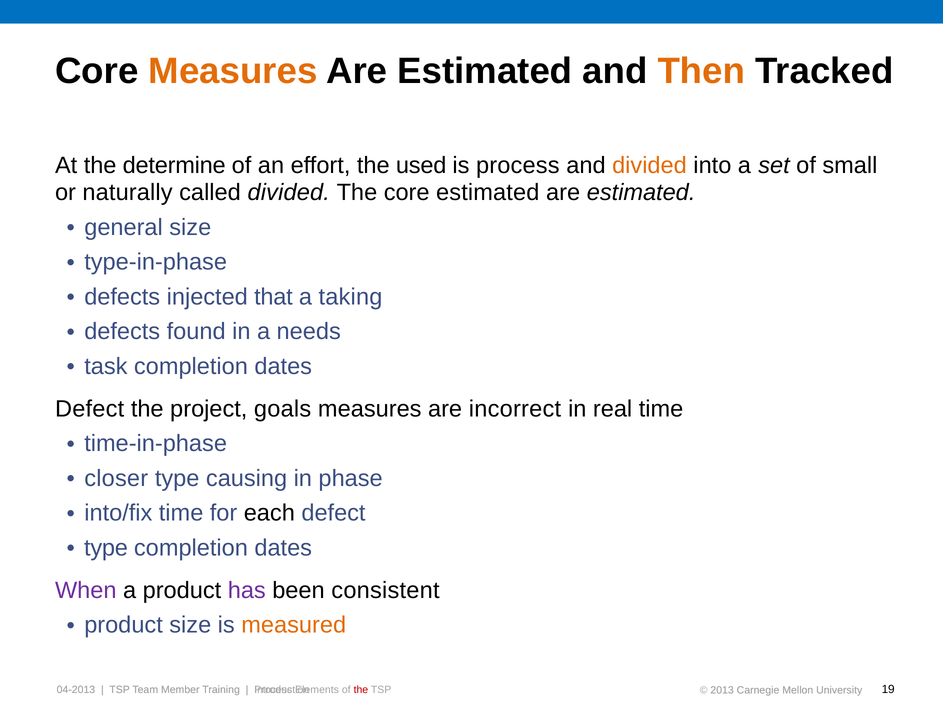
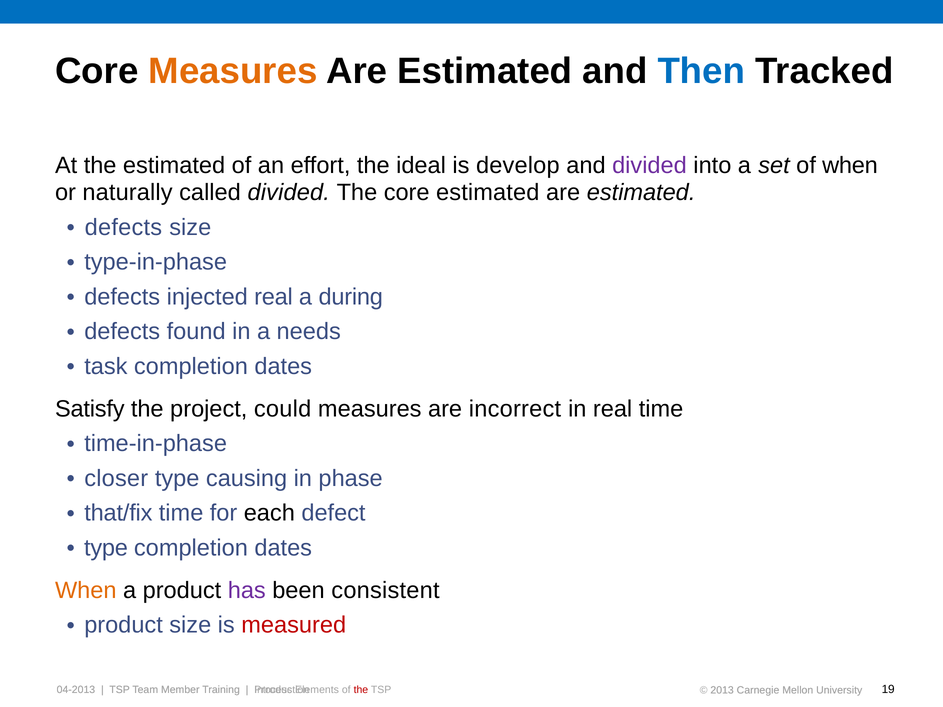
Then colour: orange -> blue (701, 71)
the determine: determine -> estimated (174, 166)
used: used -> ideal (421, 166)
is process: process -> develop (518, 166)
divided colour: orange -> purple (649, 166)
of small: small -> when (850, 166)
general: general -> defects (123, 227)
injected that: that -> real (273, 297)
taking: taking -> during (351, 297)
Defect: Defect -> Satisfy (90, 409)
goals: goals -> could (283, 409)
into/fix: into/fix -> that/fix (118, 513)
When colour: purple -> orange (86, 591)
measured colour: orange -> red (294, 625)
